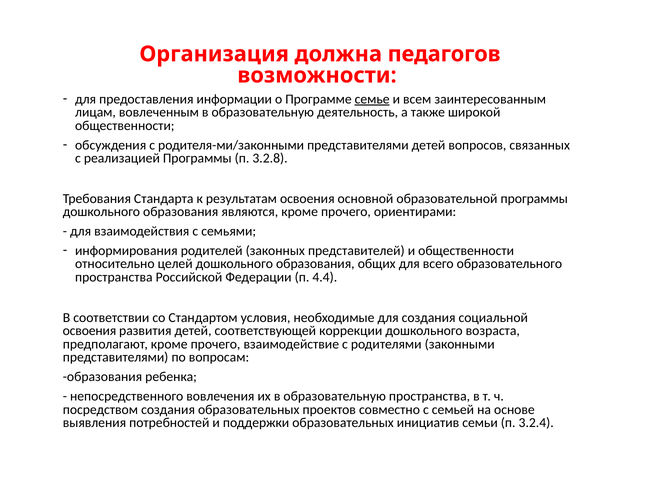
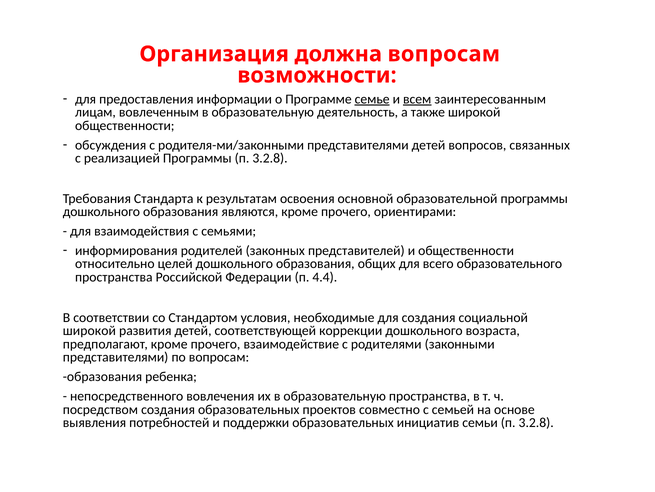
должна педагогов: педагогов -> вопросам (444, 54)
всем underline: none -> present (417, 99)
освоения: освоения -> широкой (89, 330)
семьи п 3.2.4: 3.2.4 -> 3.2.8 (536, 422)
